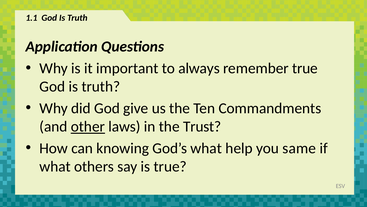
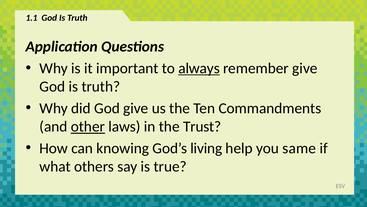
always underline: none -> present (199, 68)
remember true: true -> give (305, 68)
God’s what: what -> living (206, 148)
